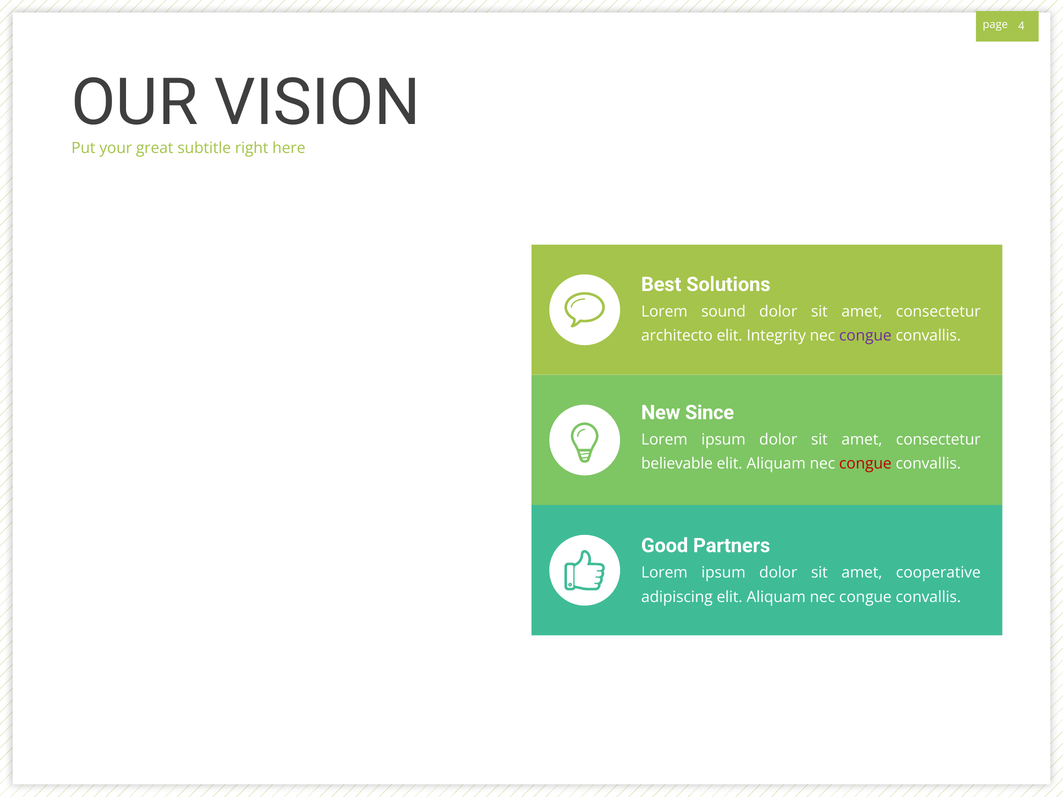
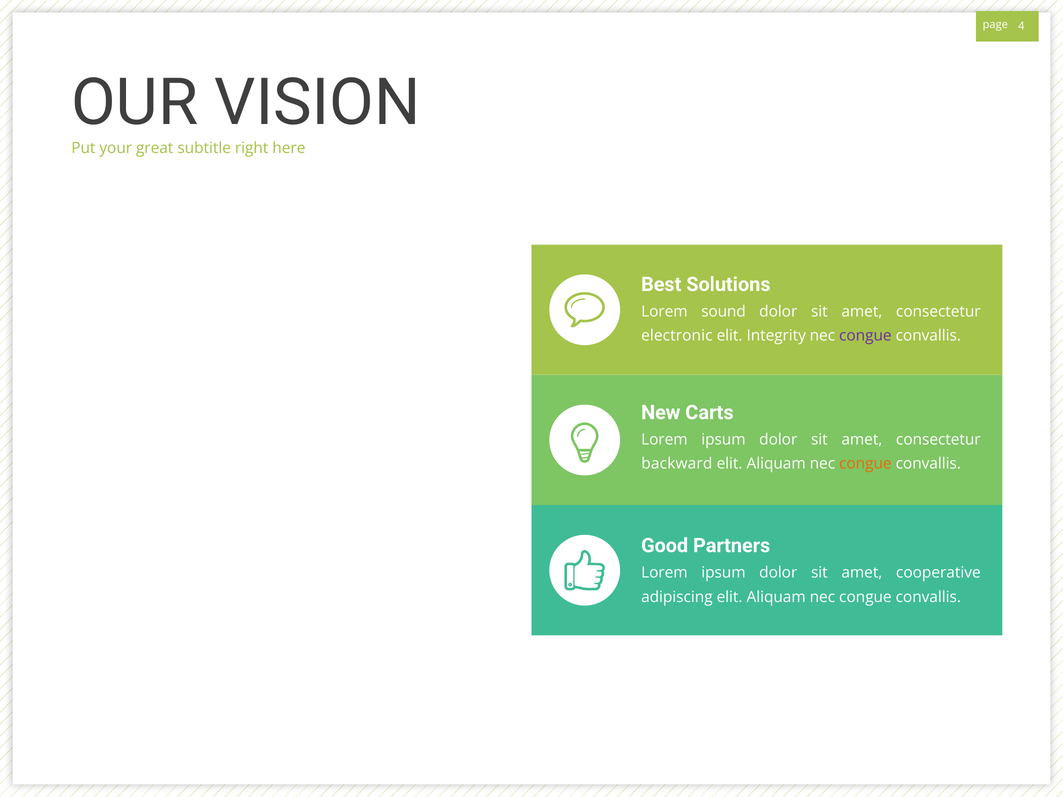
architecto: architecto -> electronic (677, 336)
Since: Since -> Carts (709, 413)
believable: believable -> backward (677, 464)
congue colour: red -> orange (865, 464)
